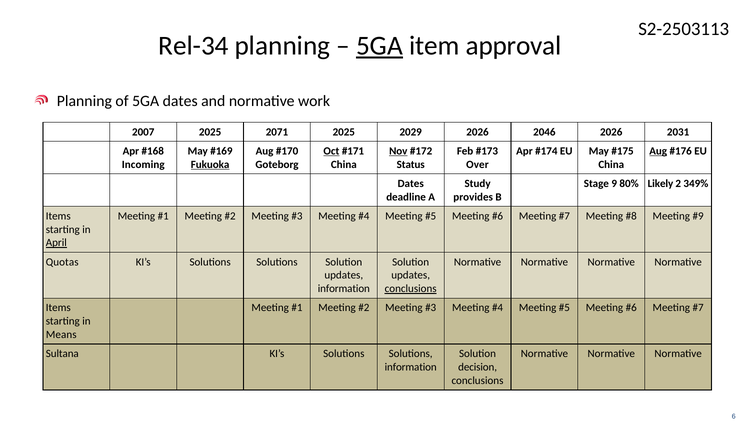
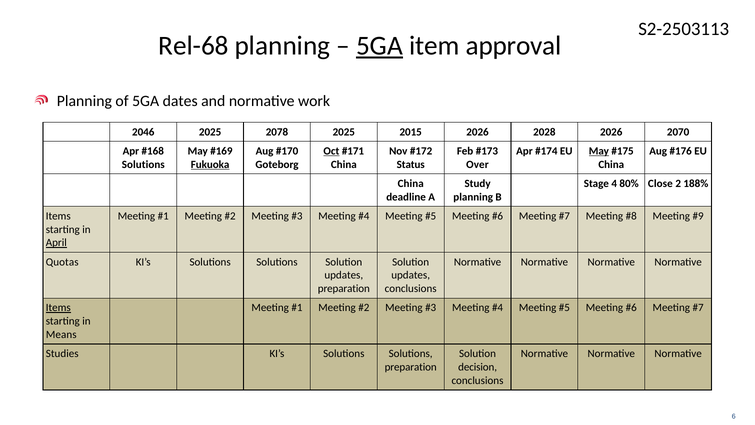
Rel-34: Rel-34 -> Rel-68 (193, 46)
2007: 2007 -> 2046 (143, 132)
2071: 2071 -> 2078 (277, 132)
2029: 2029 -> 2015 (411, 132)
2046: 2046 -> 2028 (544, 132)
2031: 2031 -> 2070 (678, 132)
Nov underline: present -> none (398, 151)
May underline: none -> present (599, 151)
Aug underline: present -> none (658, 151)
Incoming: Incoming -> Solutions (143, 164)
Dates: Dates -> China (411, 183)
9: 9 -> 4 (614, 183)
Likely: Likely -> Close (660, 183)
349%: 349% -> 188% (696, 183)
provides: provides -> planning (473, 197)
information: information -> preparation (344, 289)
conclusions underline: present -> none (411, 289)
Items underline: none -> present (58, 308)
Sultana: Sultana -> Studies (62, 353)
information: information -> preparation (411, 367)
